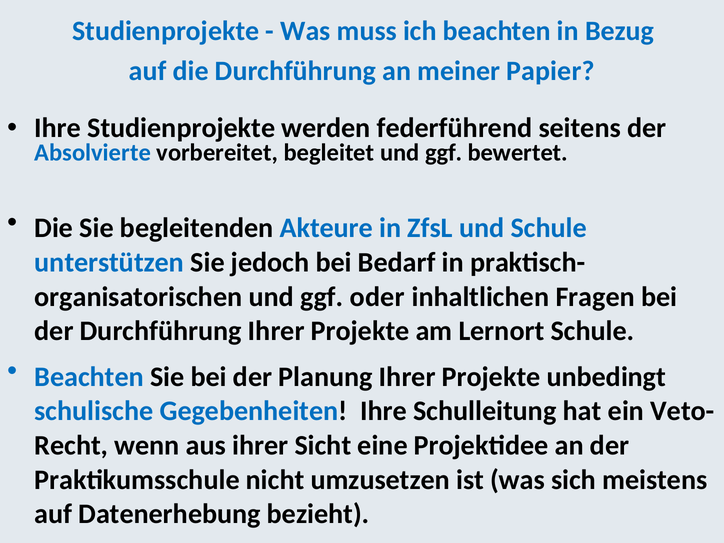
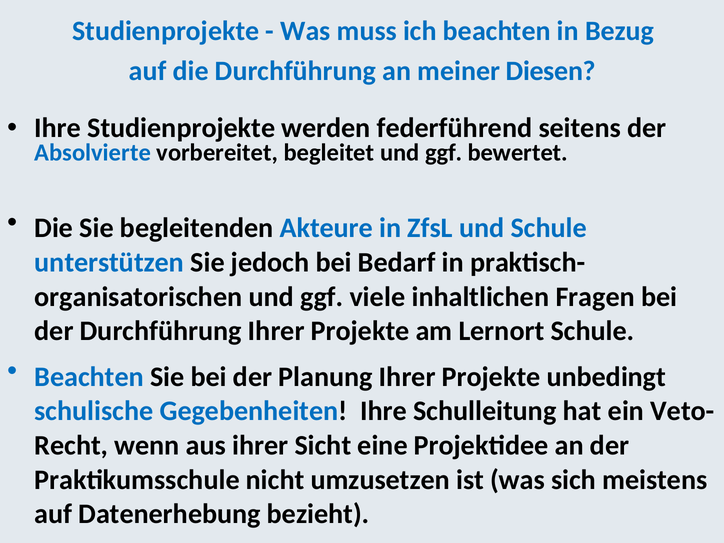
Papier: Papier -> Diesen (551, 71)
oder: oder -> viele (377, 297)
